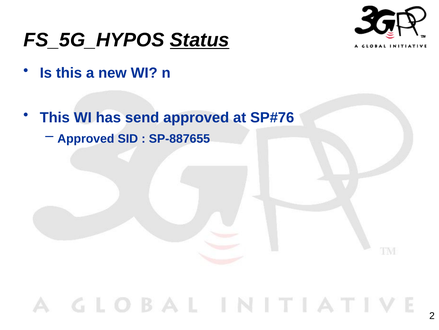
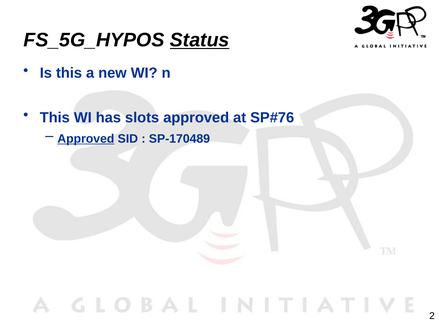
send: send -> slots (142, 117)
Approved underline: none -> present (86, 139)
SP-887655: SP-887655 -> SP-170489 (179, 139)
